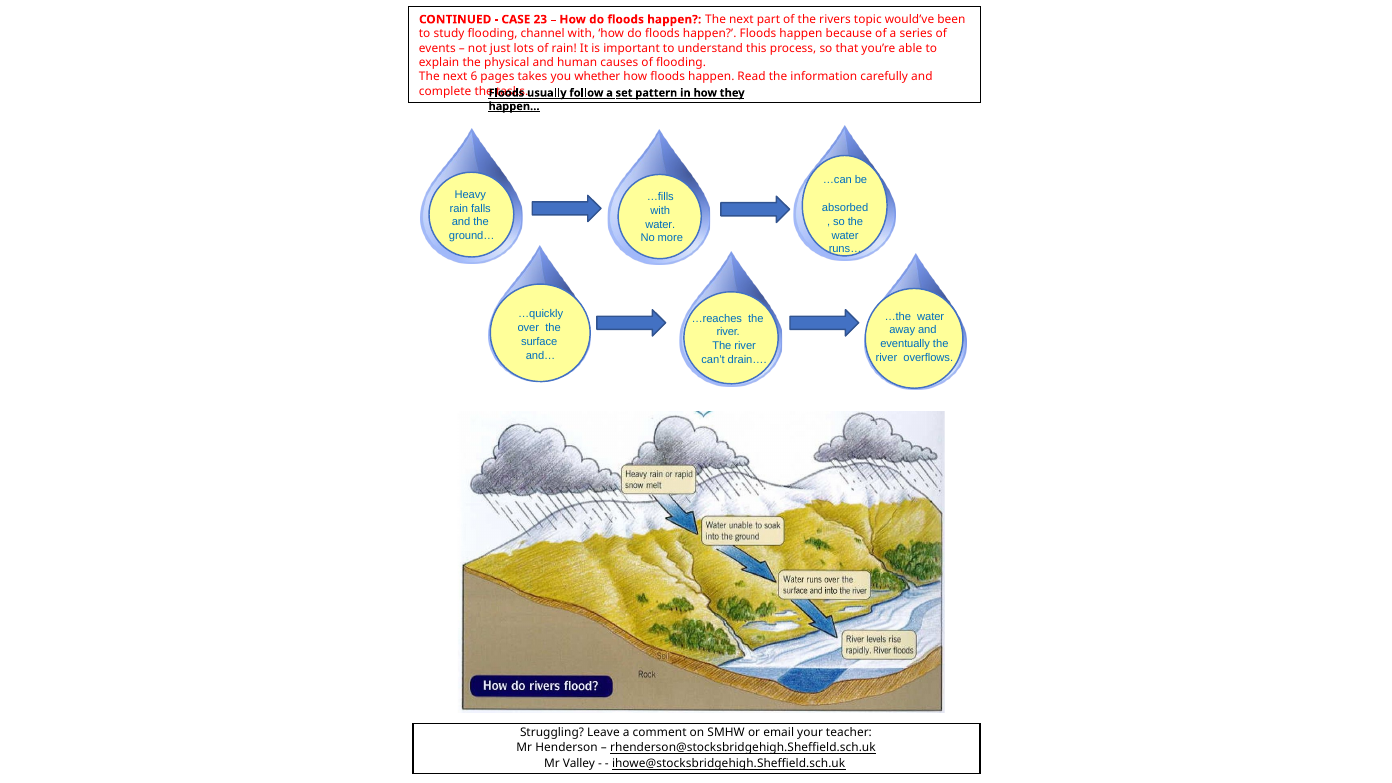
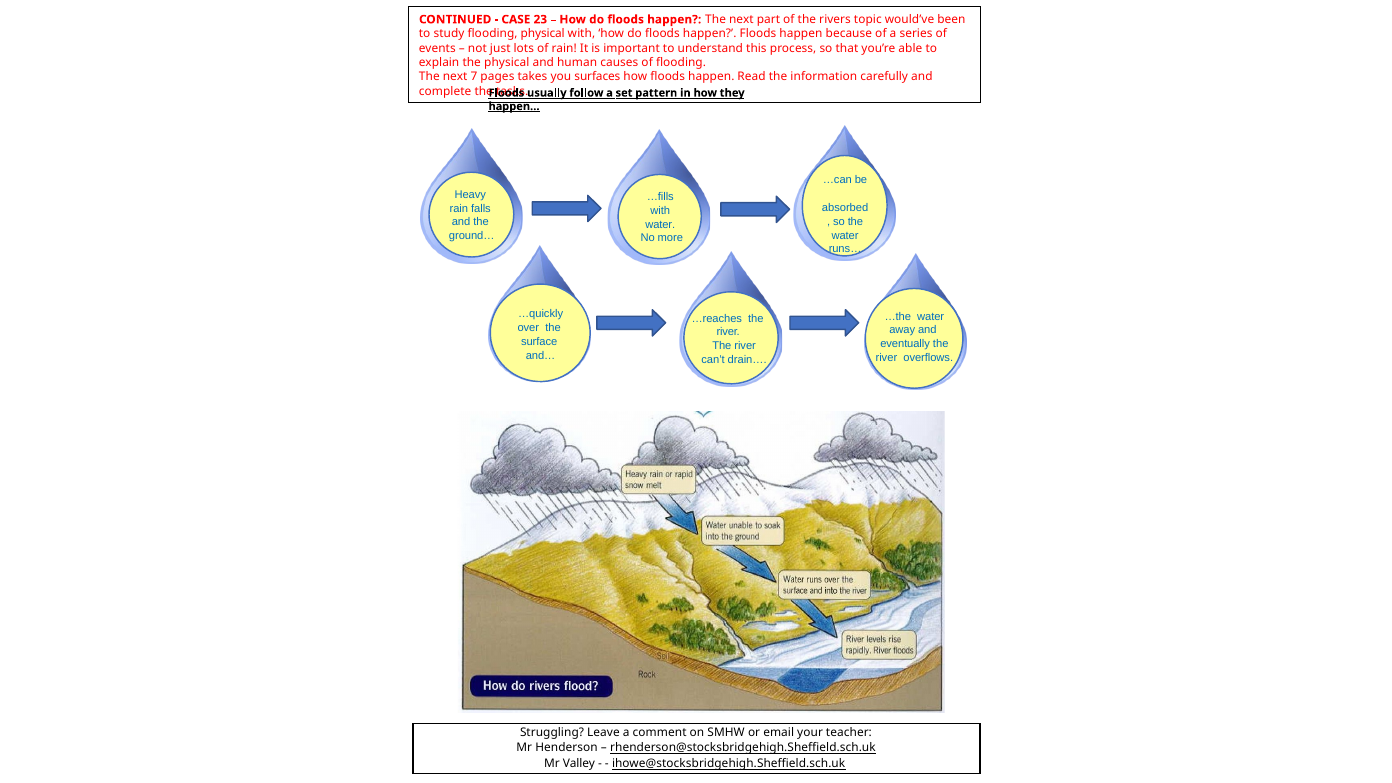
flooding channel: channel -> physical (543, 34)
6: 6 -> 7 (474, 77)
whether: whether -> surfaces (597, 77)
